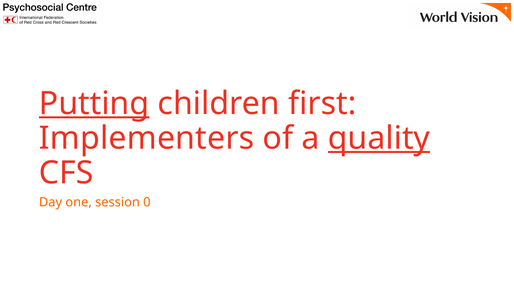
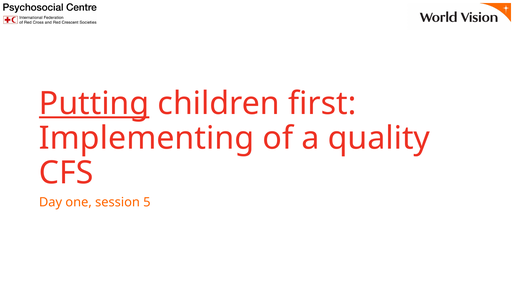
Implementers: Implementers -> Implementing (147, 138)
quality underline: present -> none (379, 138)
0: 0 -> 5 (147, 202)
